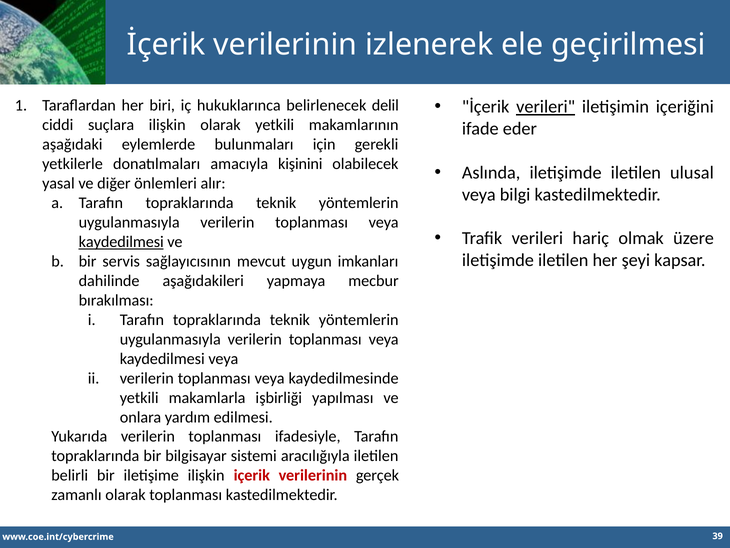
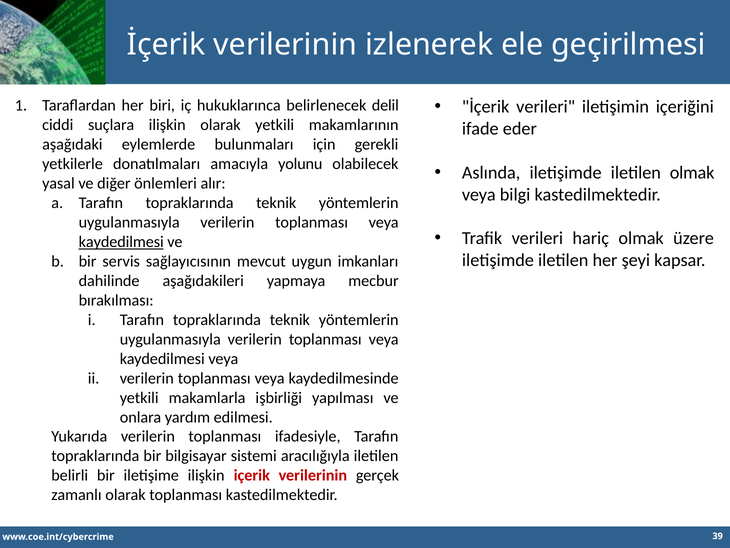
verileri underline: present -> none (546, 107)
kişinini: kişinini -> yolunu (300, 164)
iletilen ulusal: ulusal -> olmak (692, 173)
